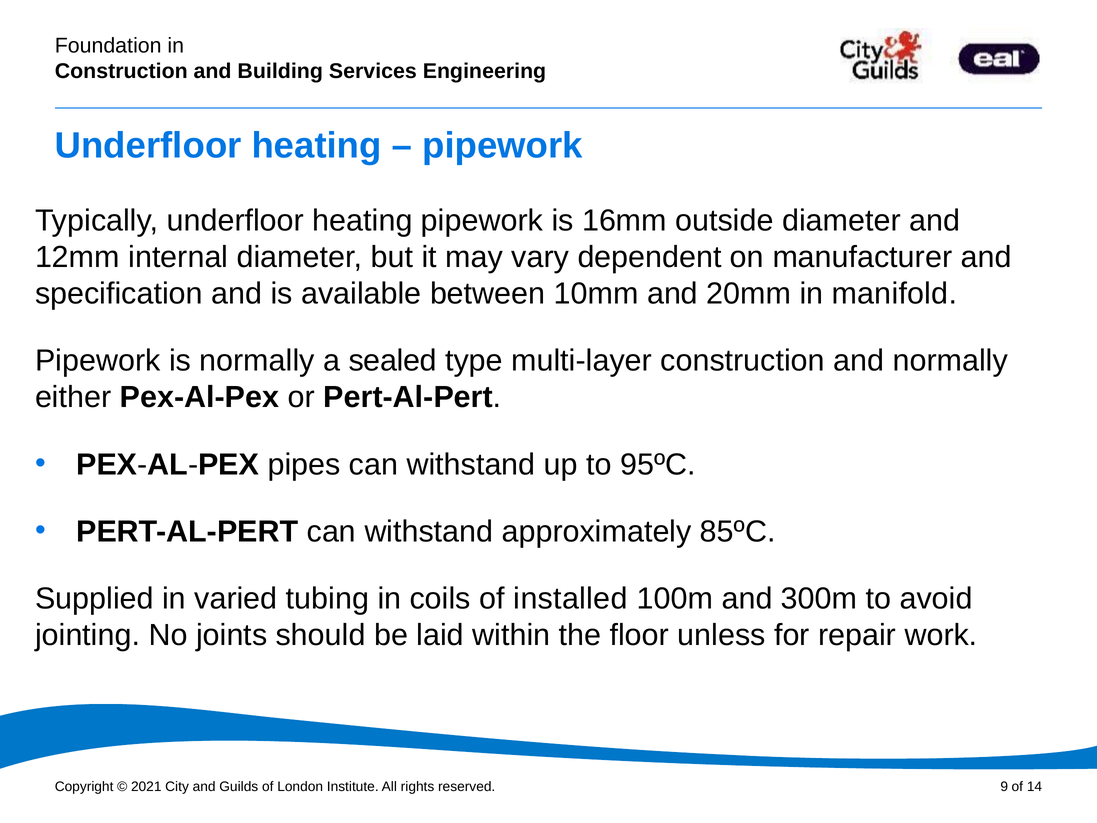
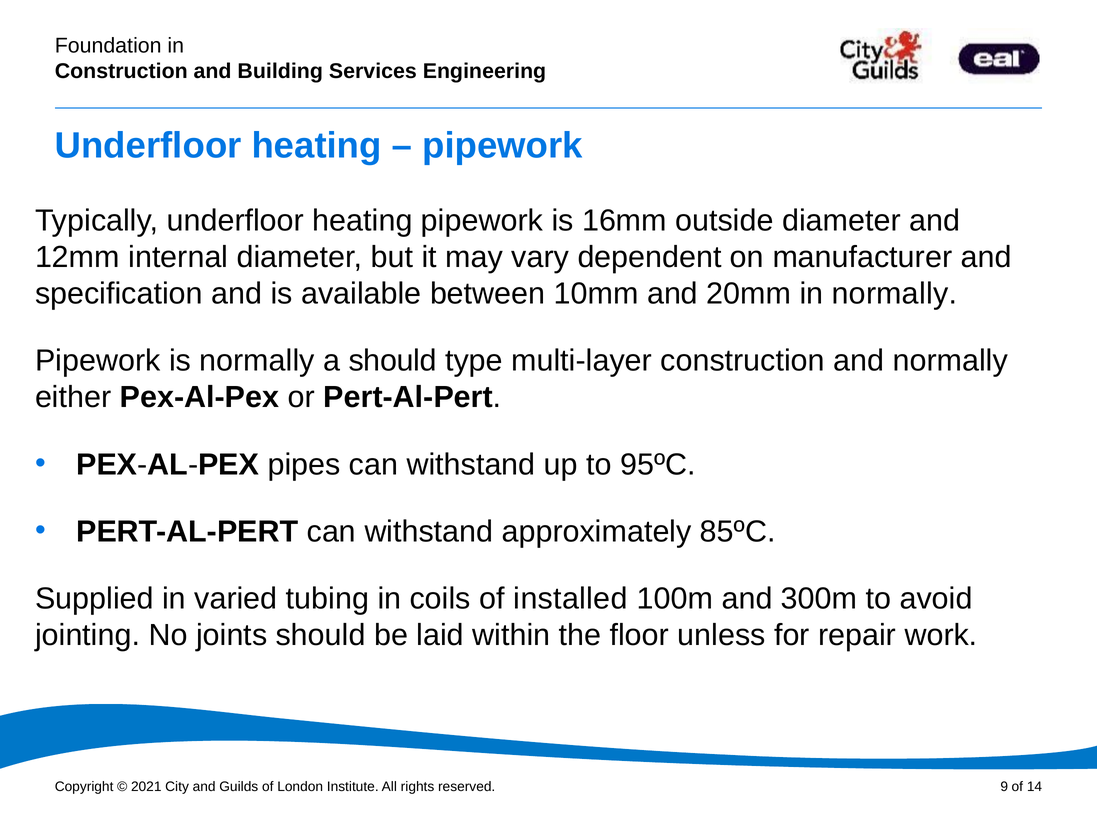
in manifold: manifold -> normally (894, 294)
a sealed: sealed -> should (393, 361)
